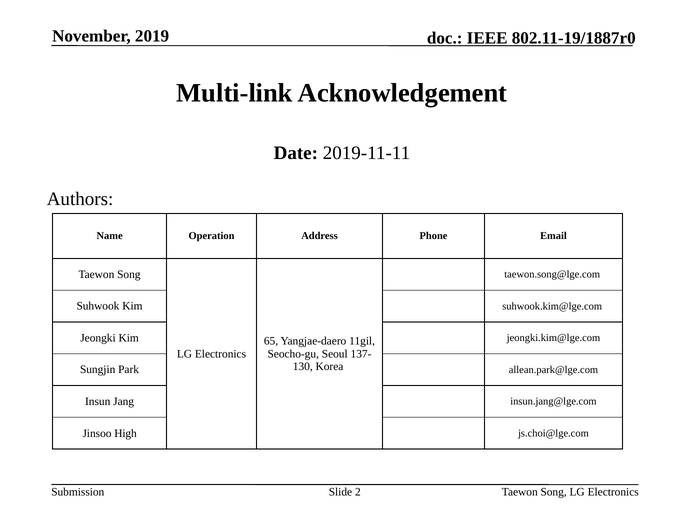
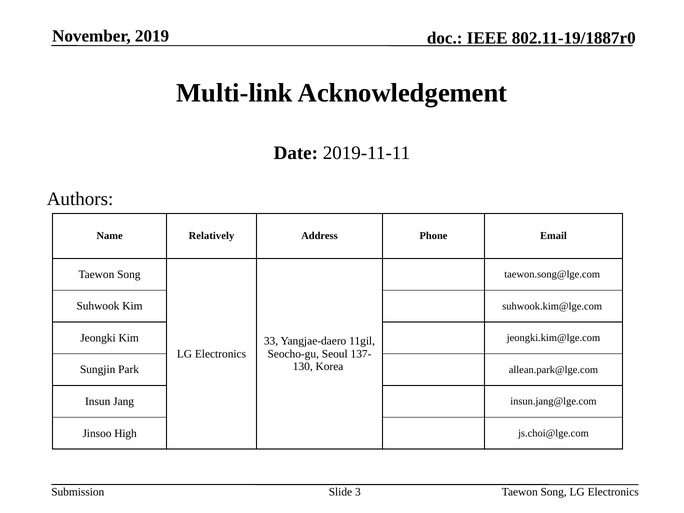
Operation: Operation -> Relatively (211, 236)
65: 65 -> 33 (271, 341)
2: 2 -> 3 (358, 492)
